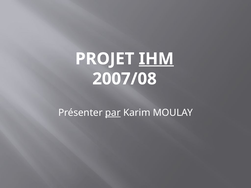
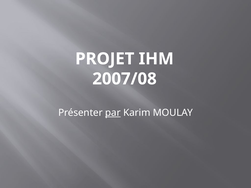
IHM underline: present -> none (156, 59)
